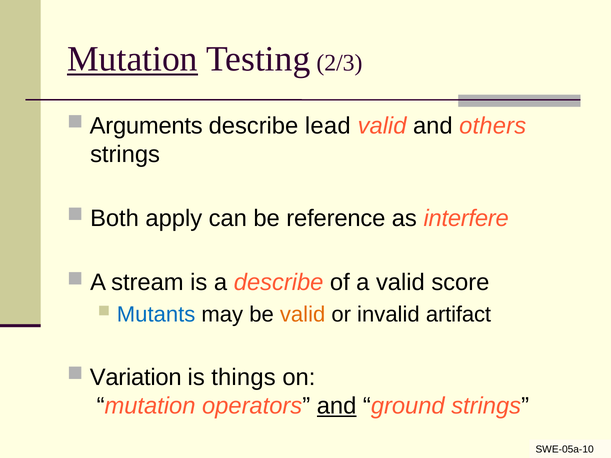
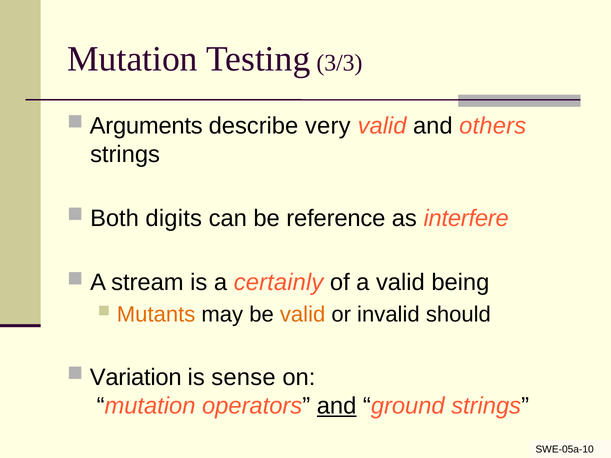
Mutation underline: present -> none (133, 59)
2/3: 2/3 -> 3/3 (339, 63)
lead: lead -> very (328, 126)
apply: apply -> digits (174, 219)
a describe: describe -> certainly (279, 283)
score: score -> being (460, 283)
Mutants colour: blue -> orange (156, 315)
artifact: artifact -> should (458, 315)
things: things -> sense (243, 378)
